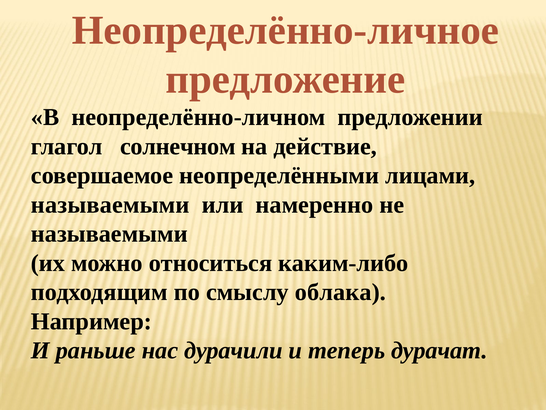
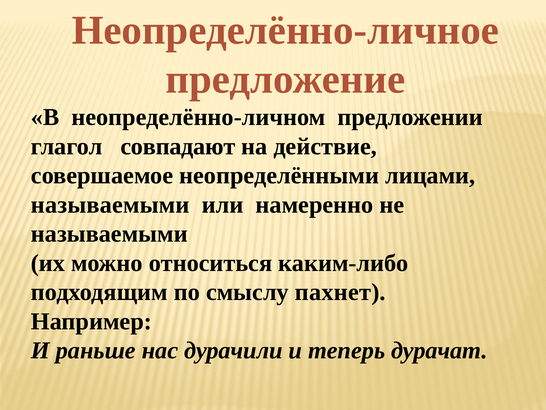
солнечном: солнечном -> совпадают (178, 146)
облака: облака -> пахнет (340, 292)
